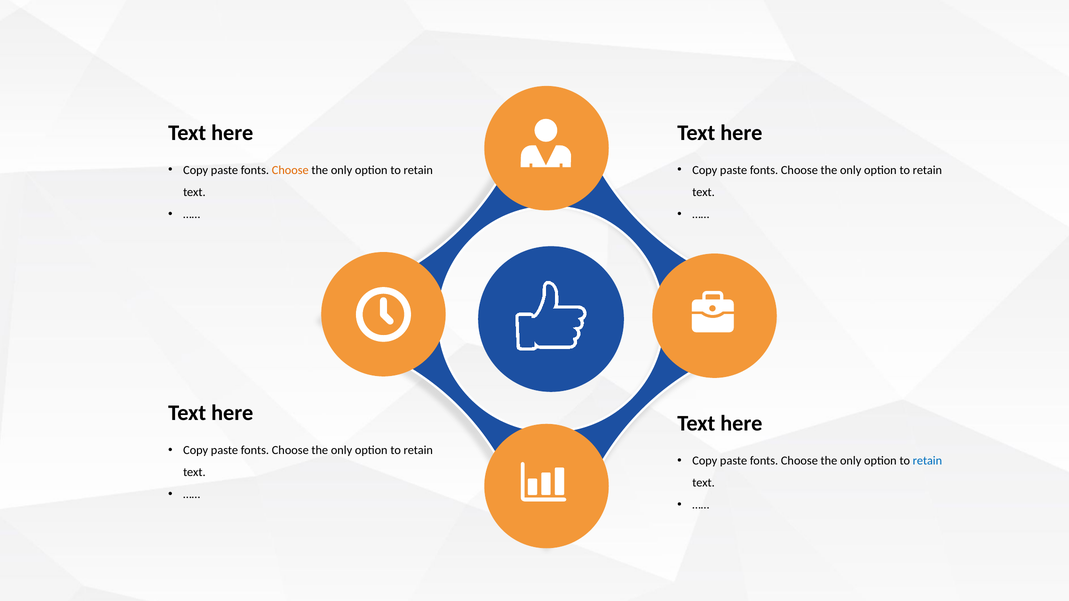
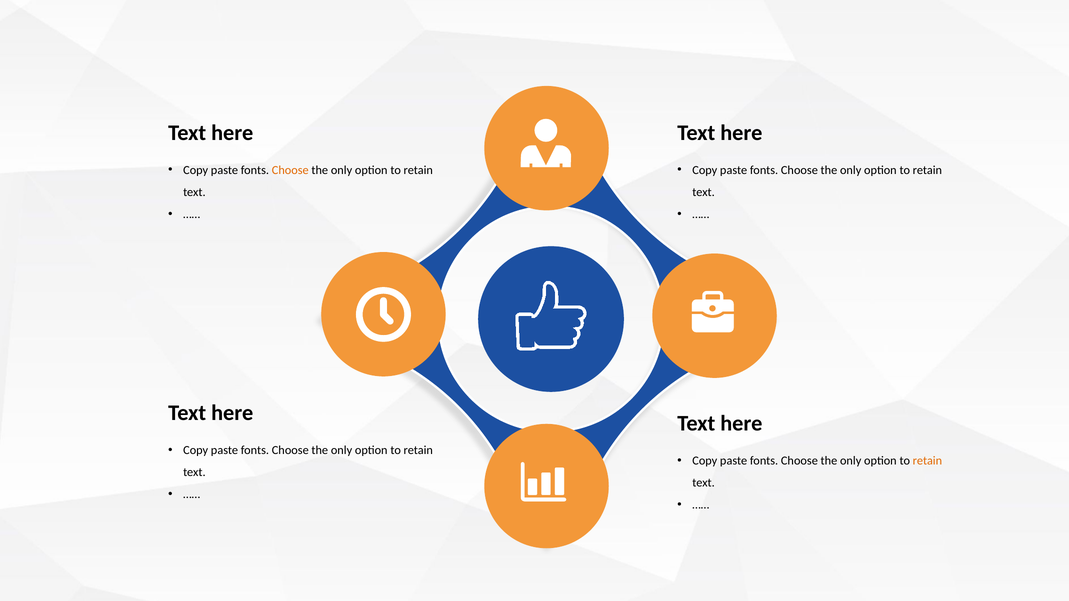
retain colour: blue -> orange (927, 461)
